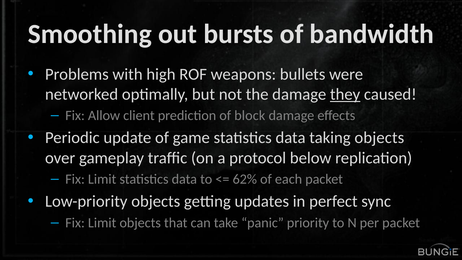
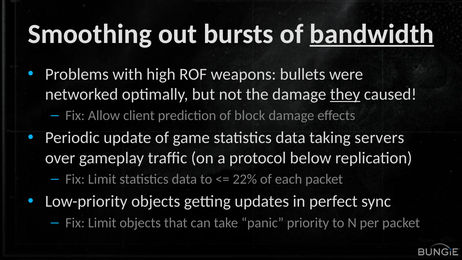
bandwidth underline: none -> present (372, 34)
taking objects: objects -> servers (379, 138)
62%: 62% -> 22% (245, 179)
